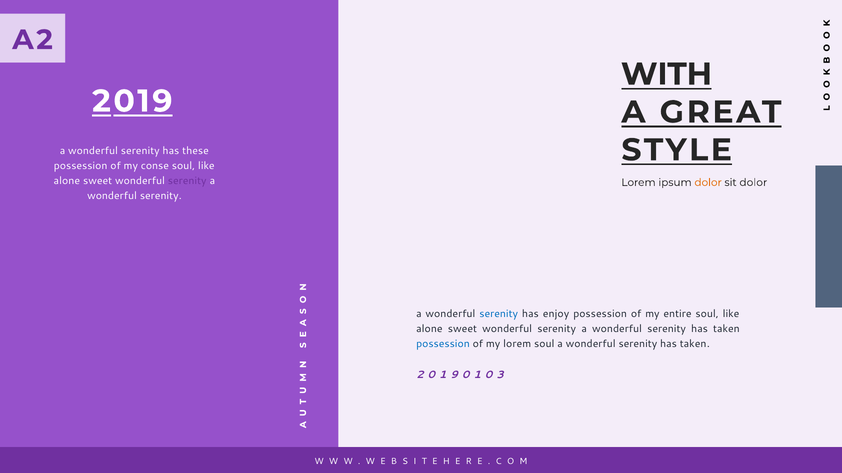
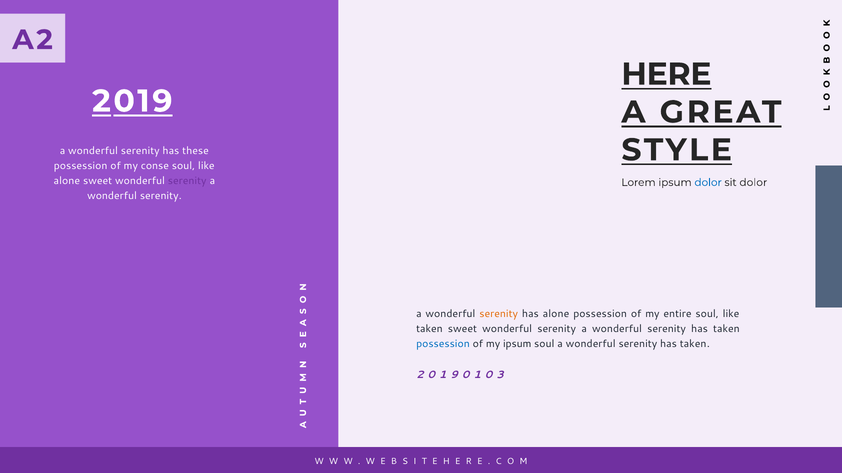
WITH: WITH -> HERE (666, 74)
dolor colour: orange -> blue (708, 183)
serenity colour: blue -> orange (499, 314)
has enjoy: enjoy -> alone (556, 314)
alone: alone -> taken (429, 329)
my lorem: lorem -> ipsum (517, 344)
